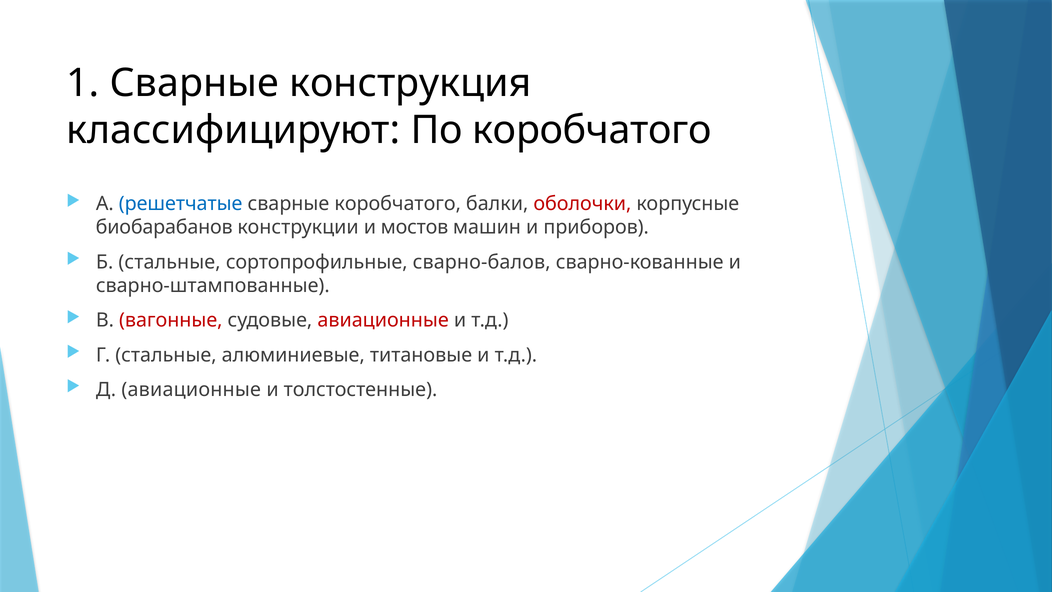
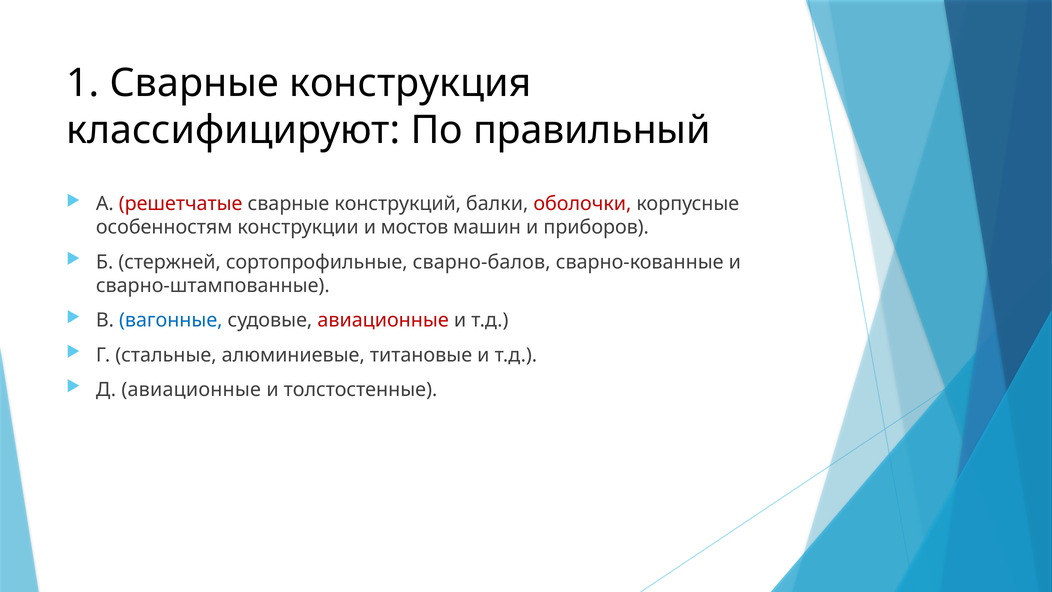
По коробчатого: коробчатого -> правильный (592, 130)
решетчатые colour: blue -> red (181, 204)
сварные коробчатого: коробчатого -> конструкций (398, 204)
биобарабанов: биобарабанов -> особенностям (164, 227)
Б стальные: стальные -> стержней (170, 262)
вагонные colour: red -> blue (171, 320)
